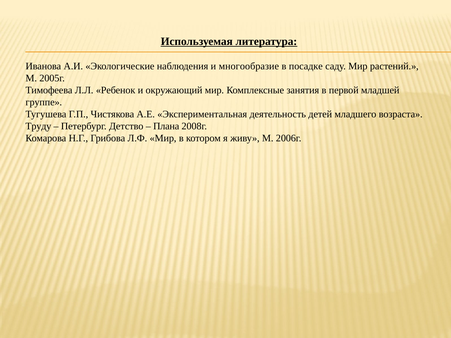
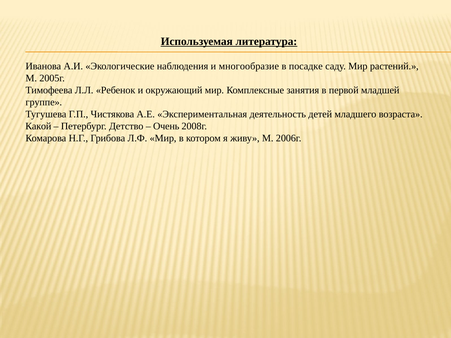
Труду: Труду -> Какой (38, 126)
Плана: Плана -> Очень (166, 126)
